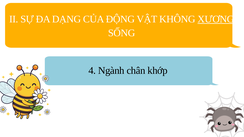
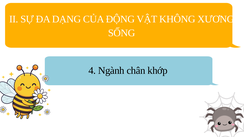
XƯƠNG underline: present -> none (216, 19)
